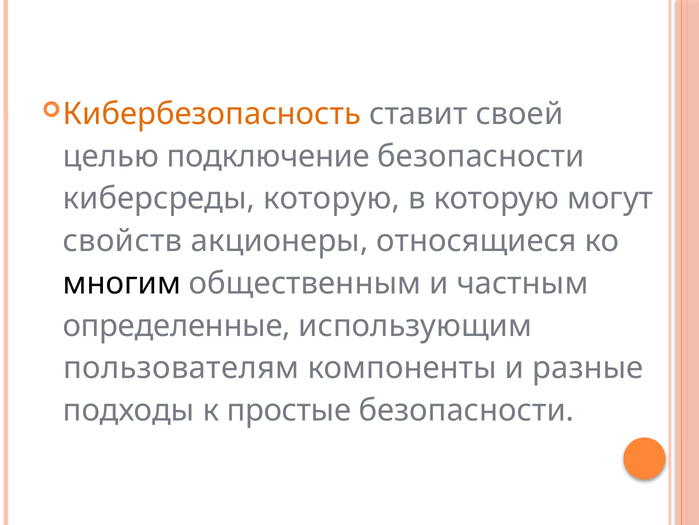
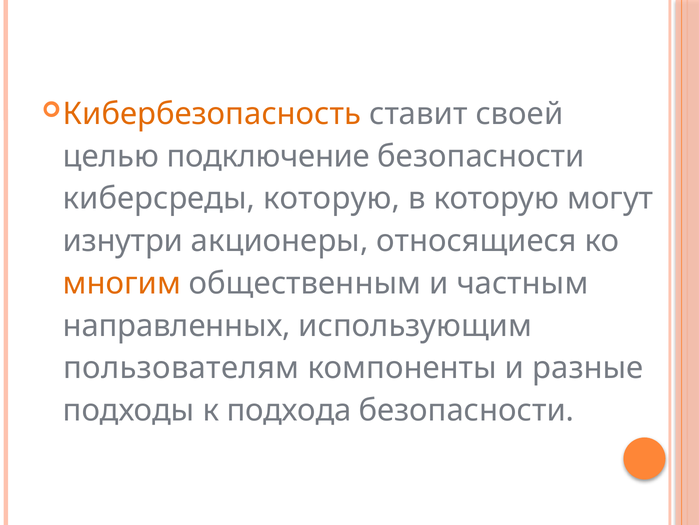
свойств: свойств -> изнутри (123, 241)
многим colour: black -> orange (122, 283)
определенные: определенные -> направленных (177, 325)
простые: простые -> подхода (289, 410)
